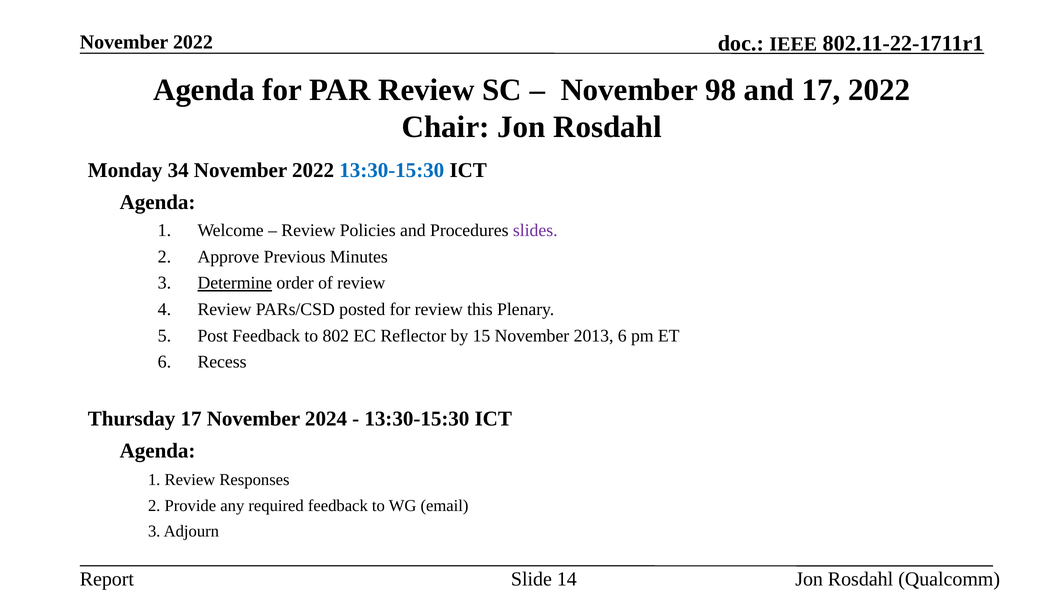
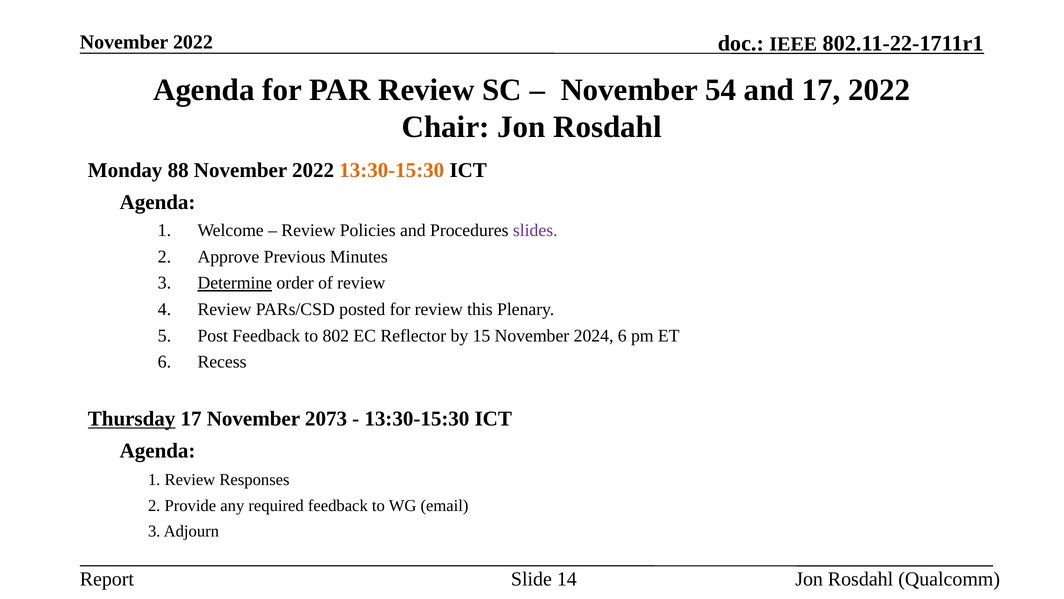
98: 98 -> 54 (721, 90)
34: 34 -> 88 (178, 170)
13:30-15:30 colour: blue -> orange (392, 170)
2013: 2013 -> 2024 (594, 335)
Thursday underline: none -> present (132, 419)
2024: 2024 -> 2073 (326, 419)
